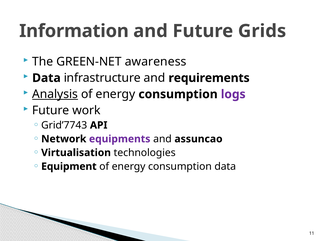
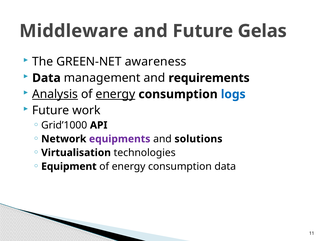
Information: Information -> Middleware (74, 31)
Grids: Grids -> Gelas (262, 31)
infrastructure: infrastructure -> management (102, 78)
energy underline: none -> present (116, 94)
logs colour: purple -> blue (233, 94)
Grid’7743: Grid’7743 -> Grid’1000 (64, 125)
assuncao: assuncao -> solutions (198, 139)
